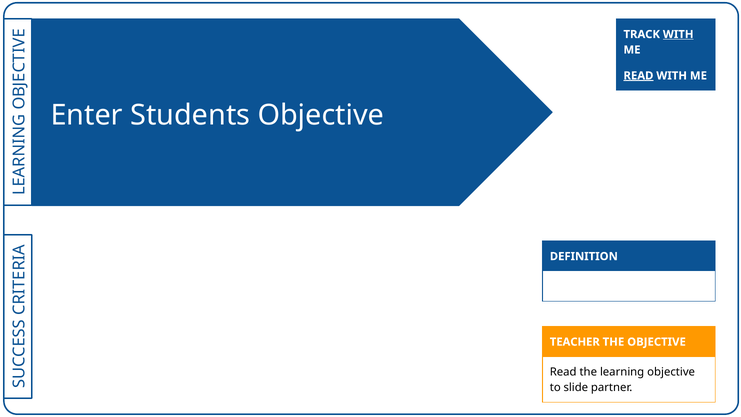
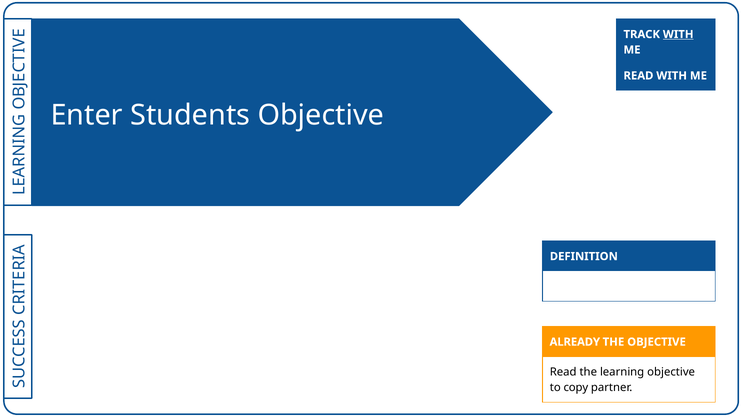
READ underline: present -> none (638, 76)
TEACHER: TEACHER -> ALREADY (575, 342)
slide: slide -> copy (576, 387)
